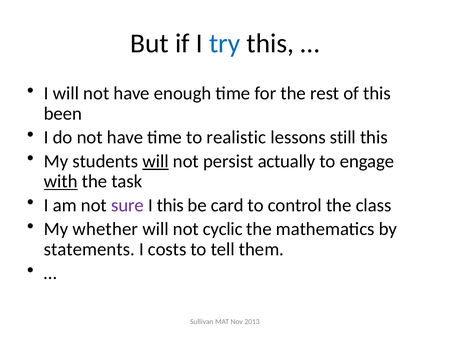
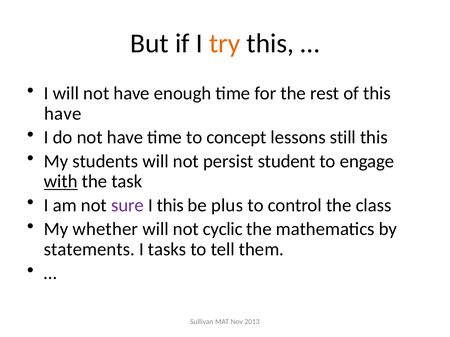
try colour: blue -> orange (225, 44)
been: been -> have (63, 114)
realistic: realistic -> concept (236, 138)
will underline: present -> none (156, 162)
actually: actually -> student (287, 162)
card: card -> plus (227, 206)
costs: costs -> tasks (167, 250)
